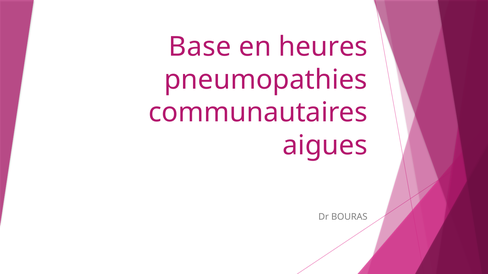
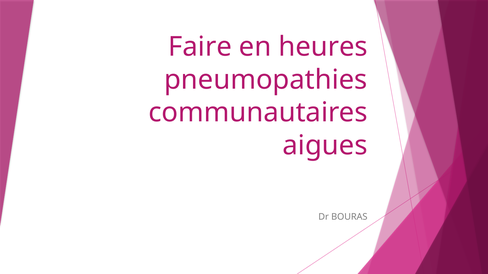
Base: Base -> Faire (200, 47)
